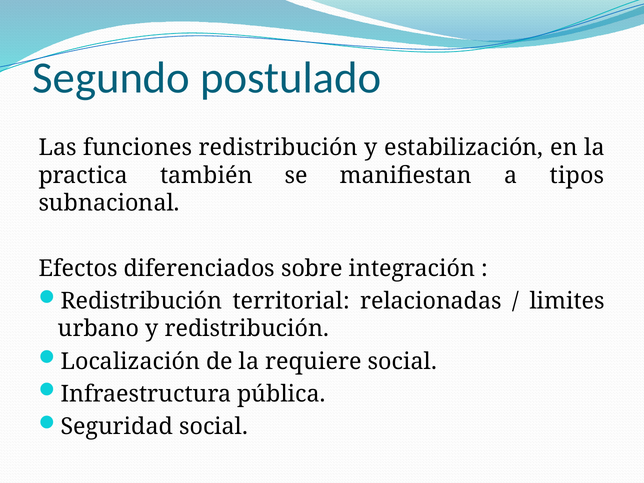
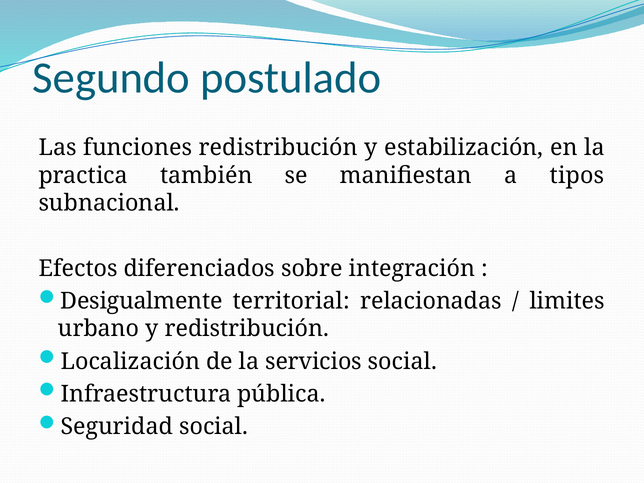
Redistribución: Redistribución -> Desigualmente (141, 301)
requiere: requiere -> servicios (314, 361)
